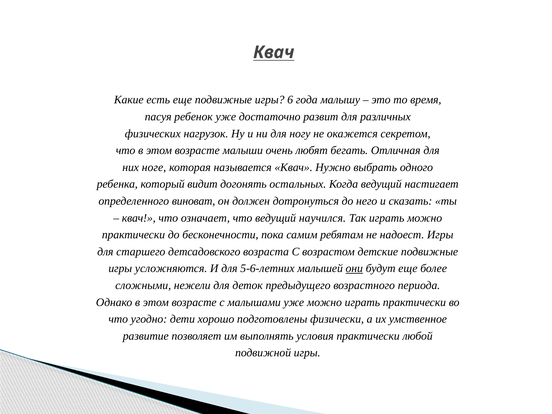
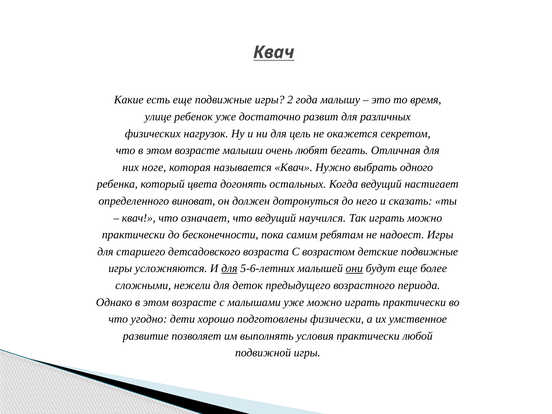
6: 6 -> 2 (290, 100)
пасуя: пасуя -> улице (158, 117)
ногу: ногу -> цель (300, 134)
видит: видит -> цвета (202, 184)
для underline: none -> present (229, 268)
